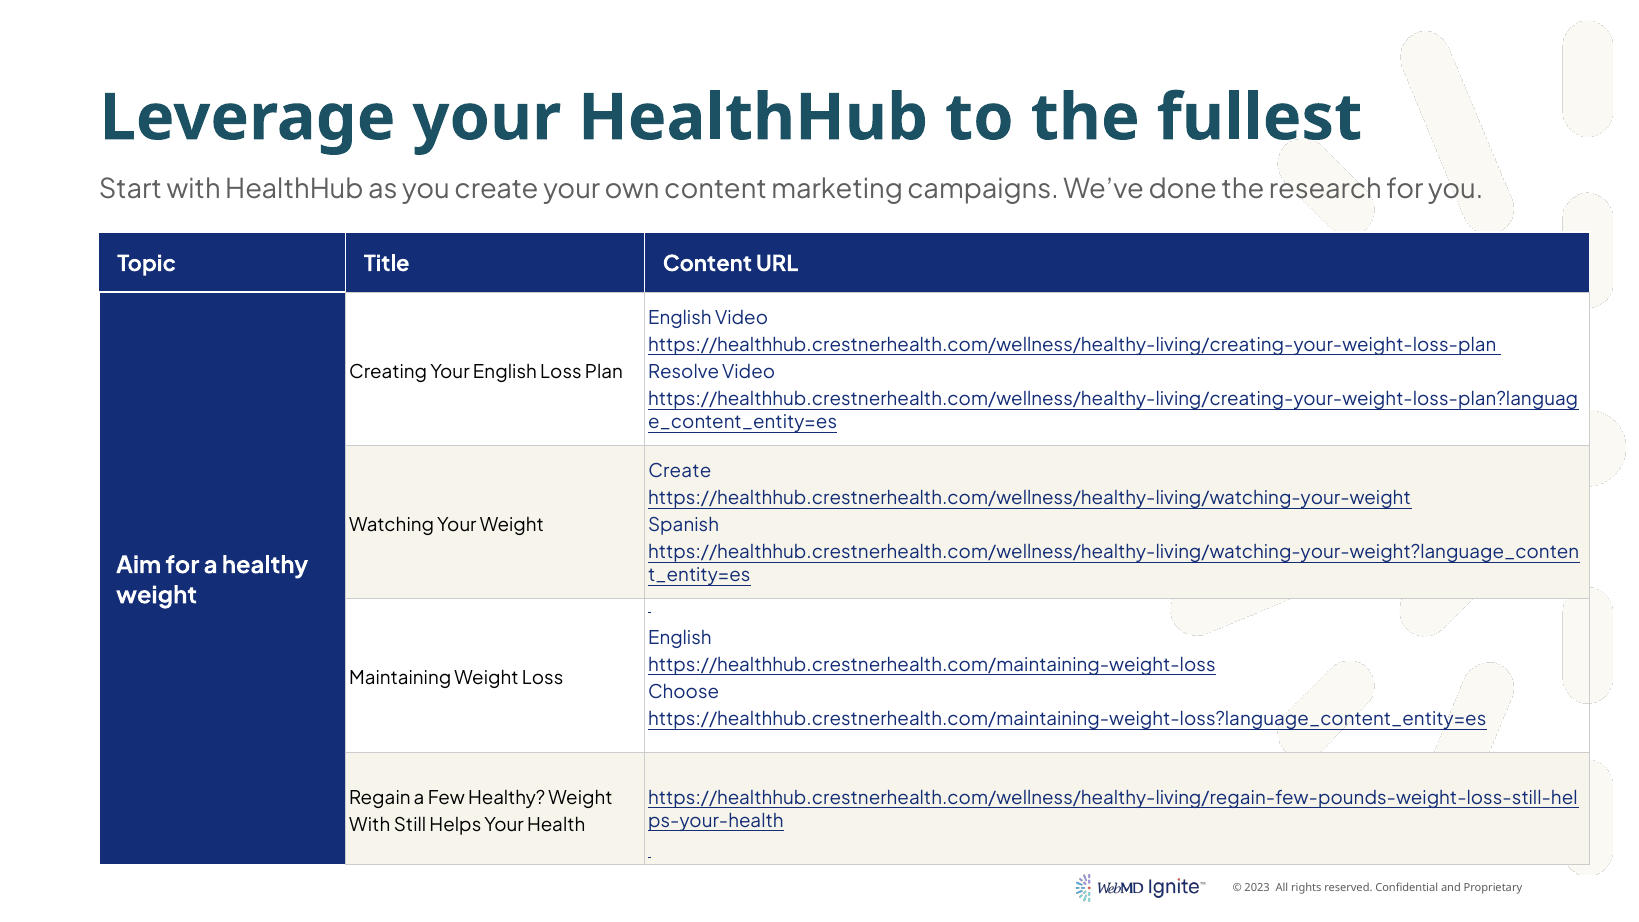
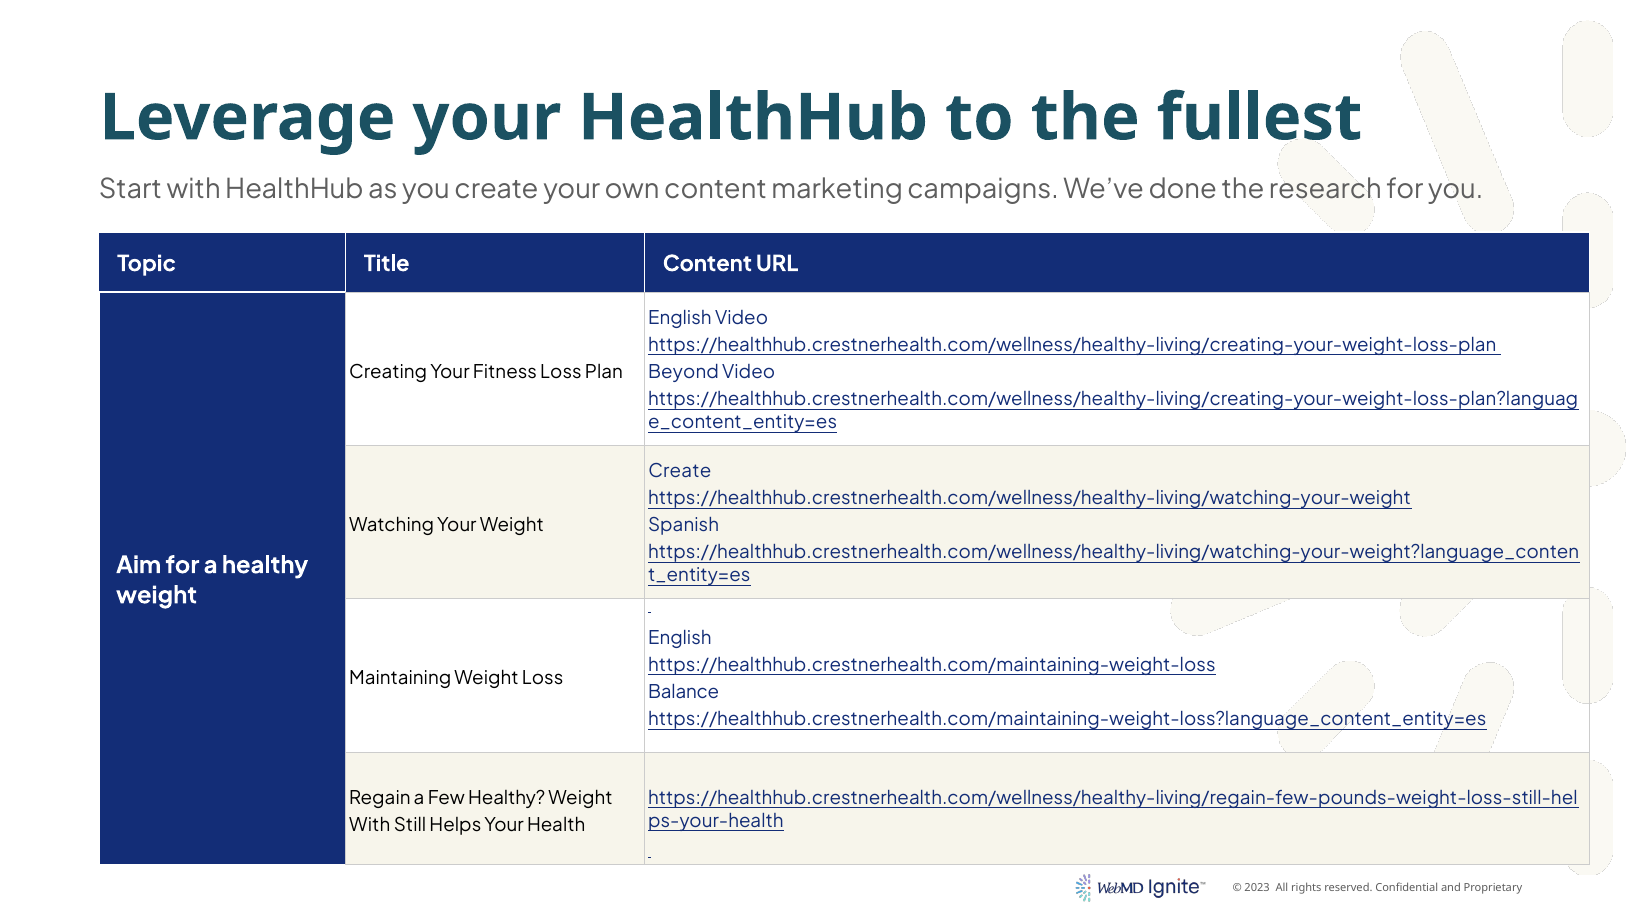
Your English: English -> Fitness (505, 372)
Resolve: Resolve -> Beyond (684, 372)
Choose: Choose -> Balance (684, 692)
